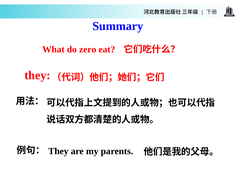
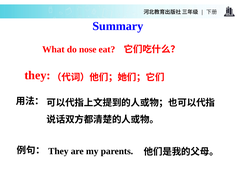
zero: zero -> nose (88, 49)
